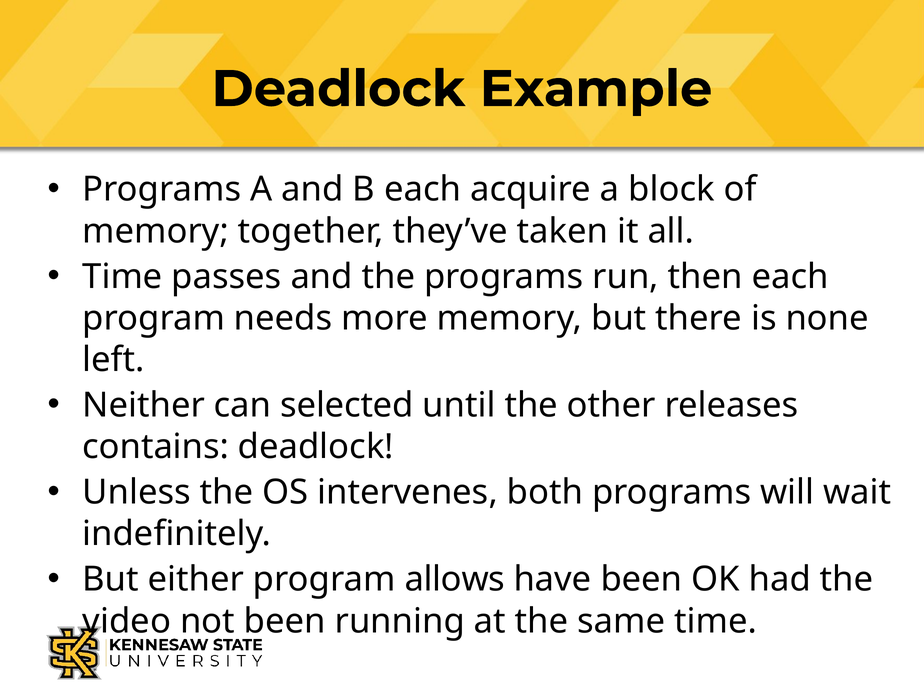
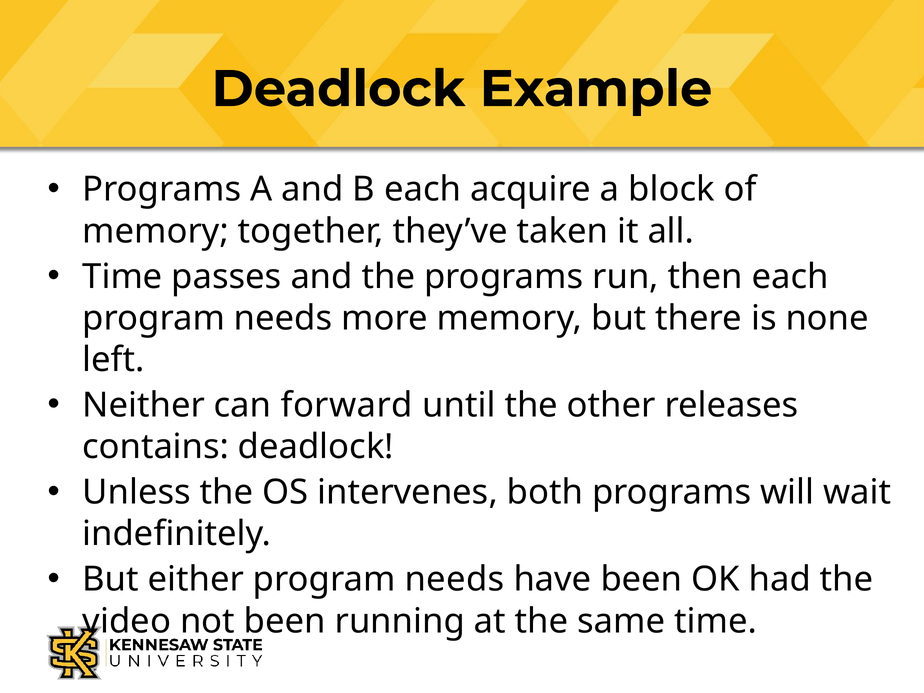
selected: selected -> forward (347, 405)
either program allows: allows -> needs (454, 580)
